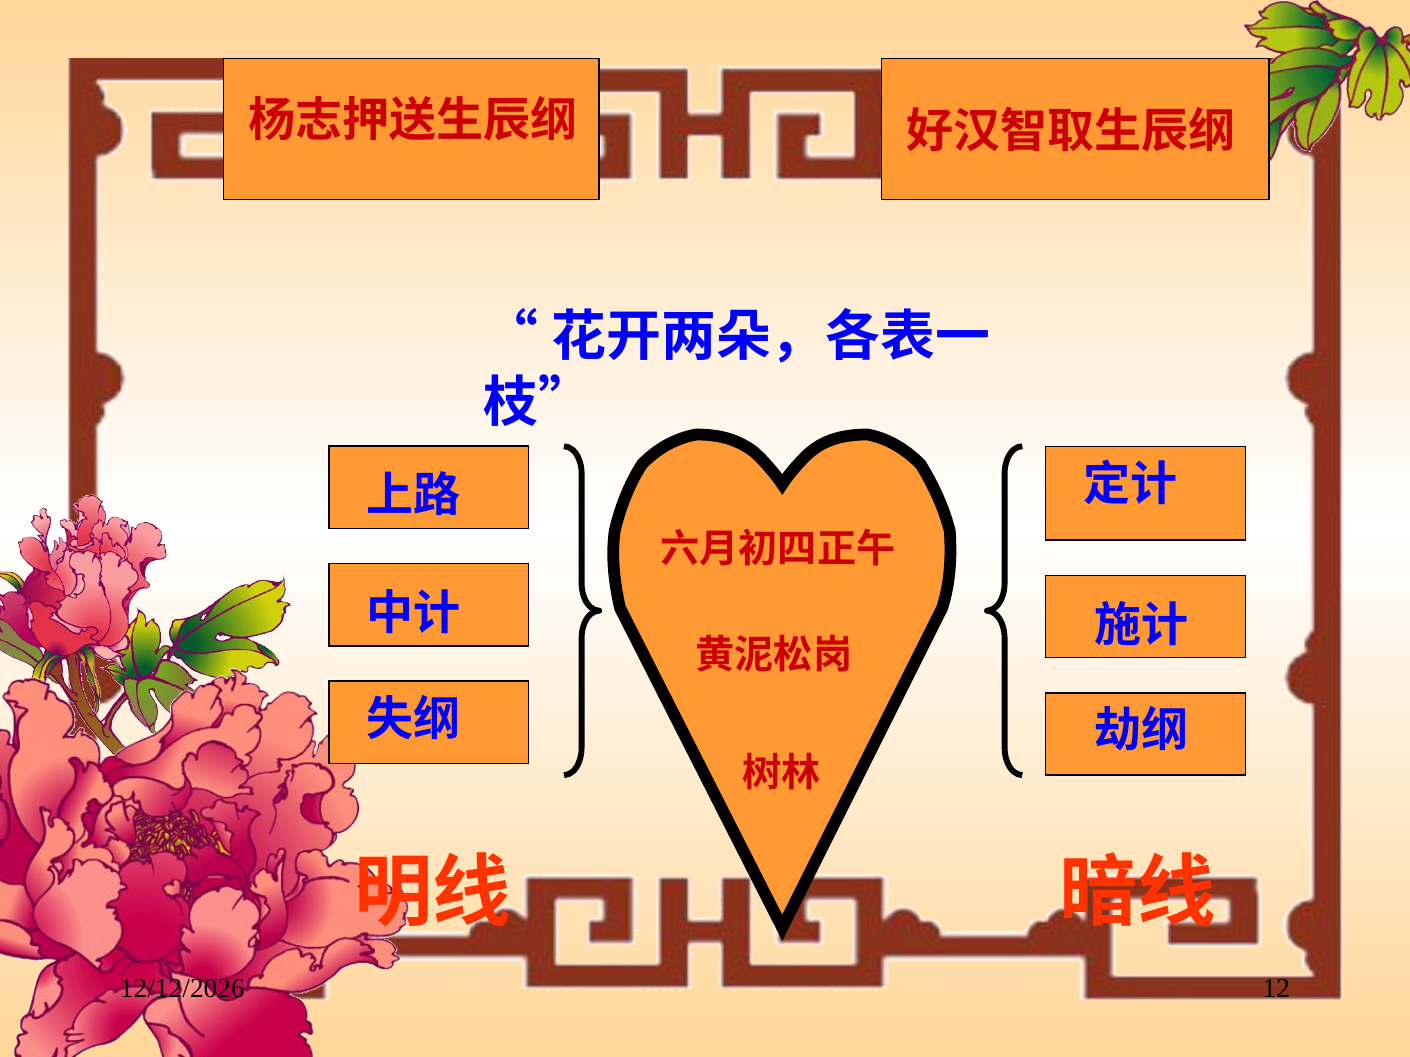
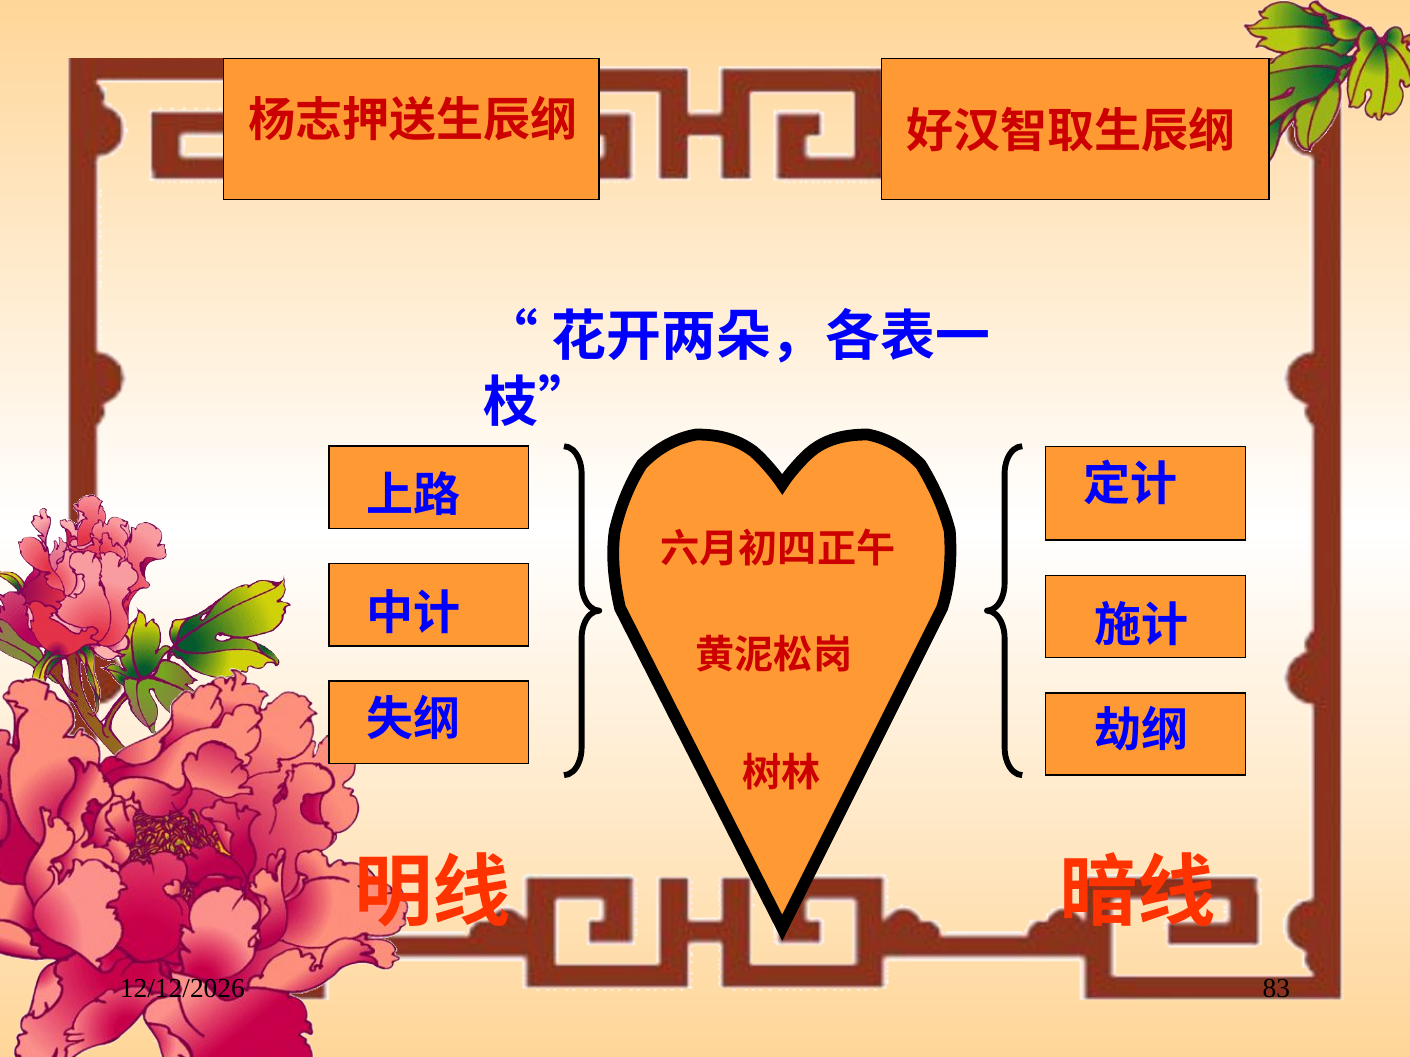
12: 12 -> 83 (1276, 989)
